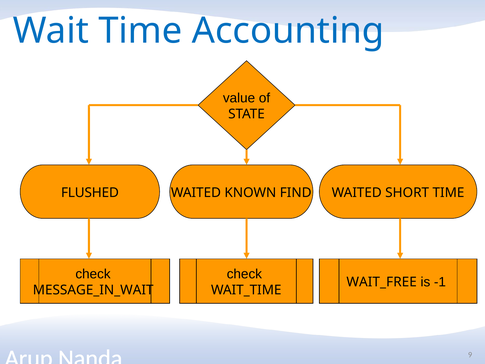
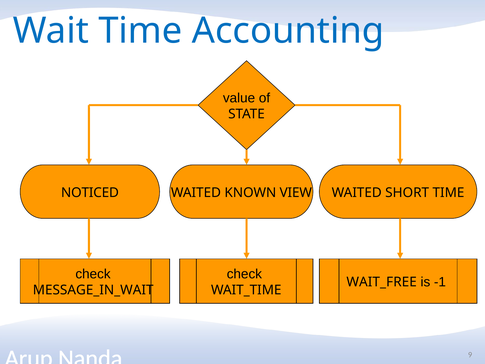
FLUSHED: FLUSHED -> NOTICED (90, 192)
FIND: FIND -> VIEW (296, 192)
